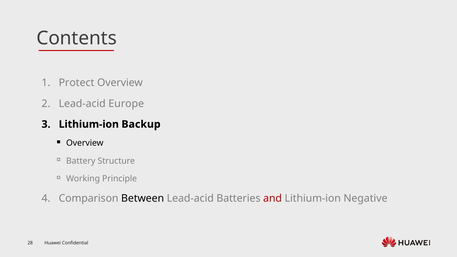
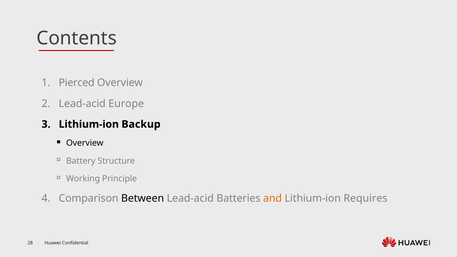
Protect: Protect -> Pierced (77, 83)
and colour: red -> orange (273, 198)
Negative: Negative -> Requires (365, 198)
